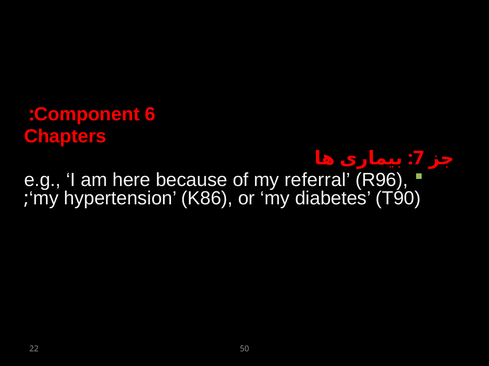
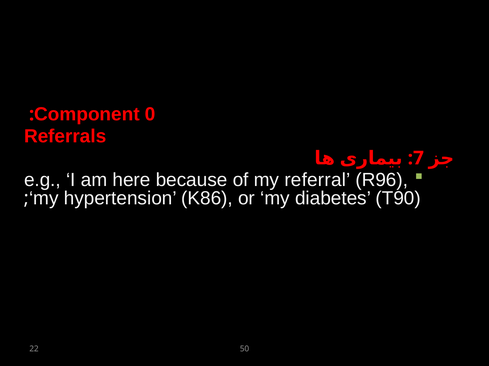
6: 6 -> 0 (150, 114)
Chapters: Chapters -> Referrals (65, 136)
